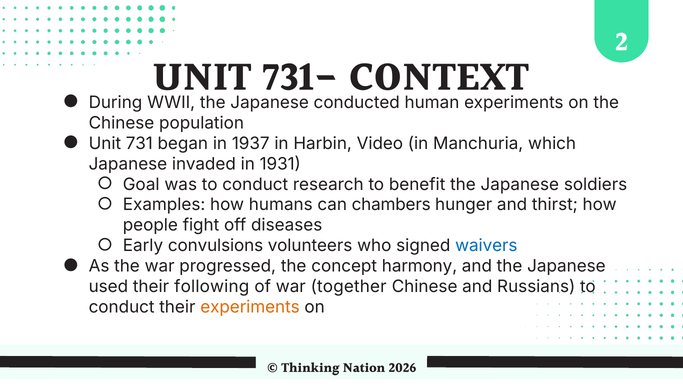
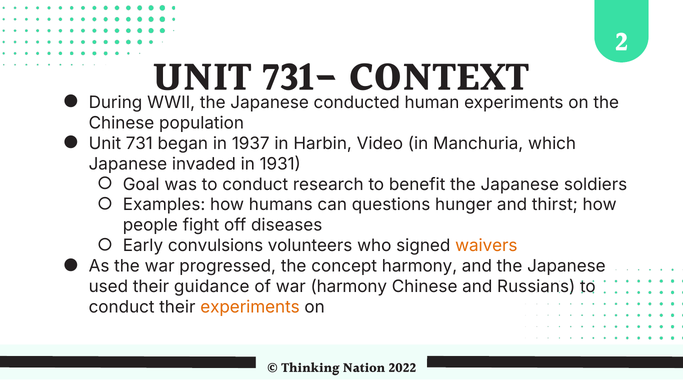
chambers: chambers -> questions (391, 205)
waivers colour: blue -> orange (486, 246)
following: following -> guidance (212, 287)
war together: together -> harmony (349, 287)
2026: 2026 -> 2022 (402, 368)
